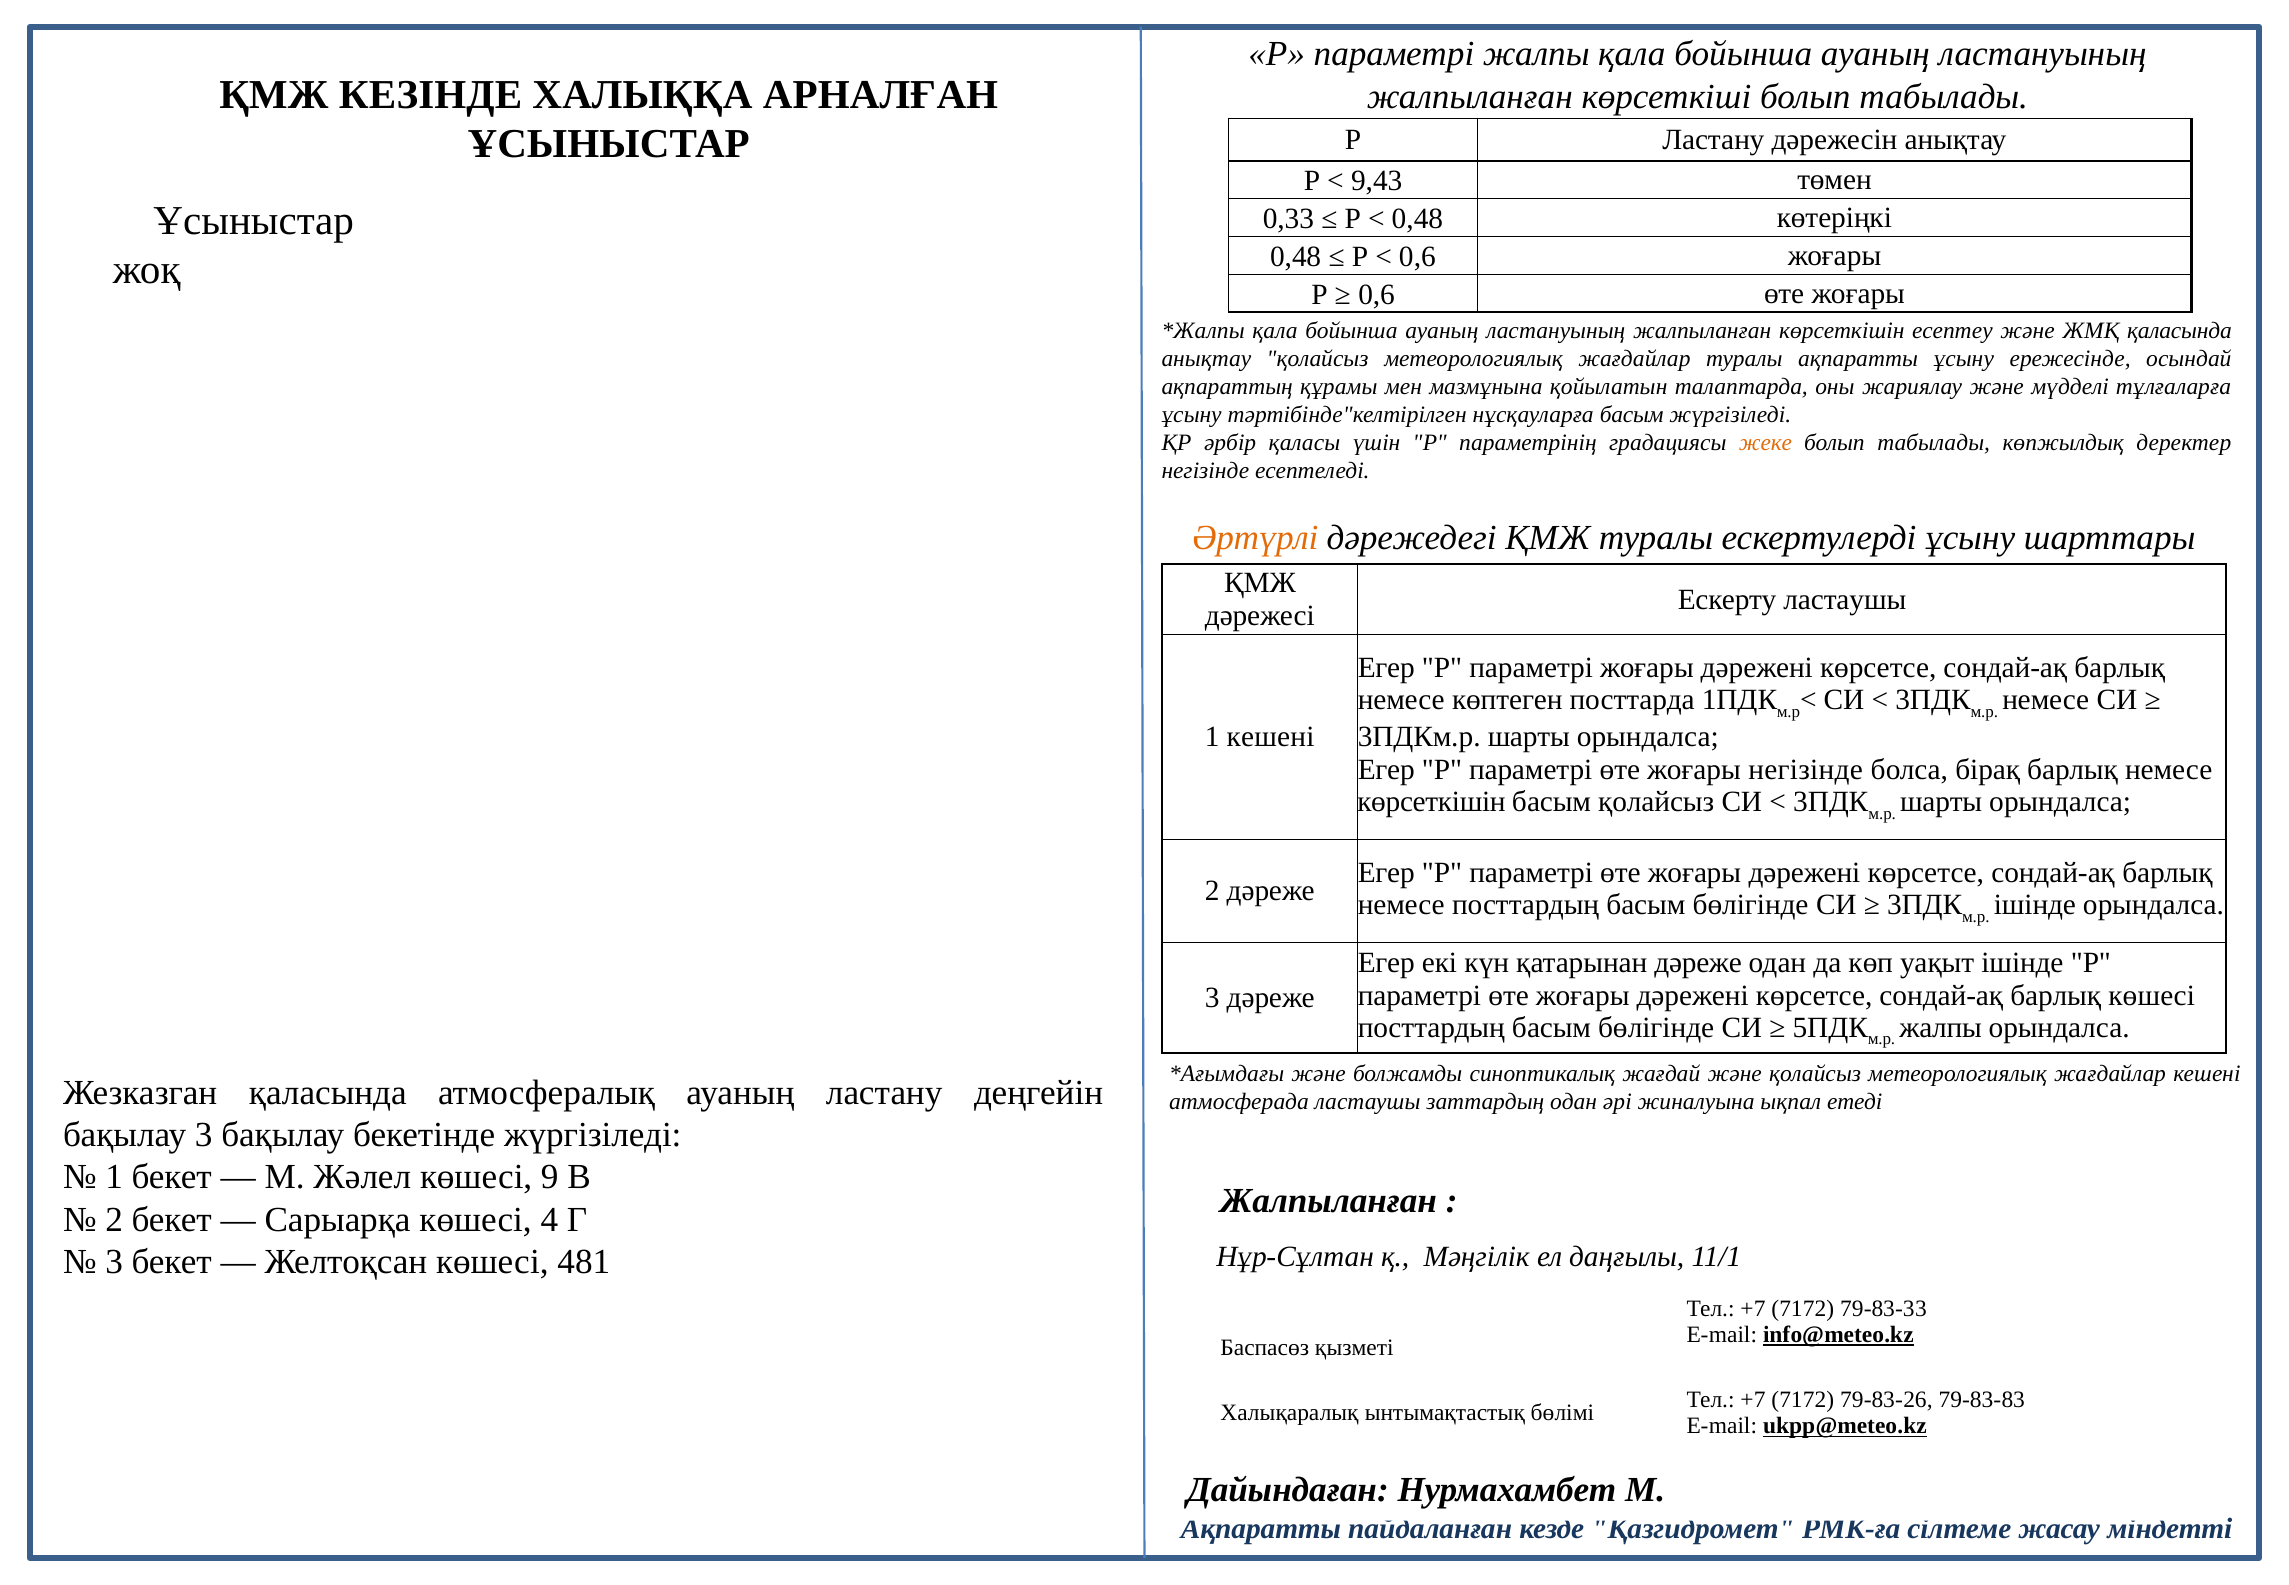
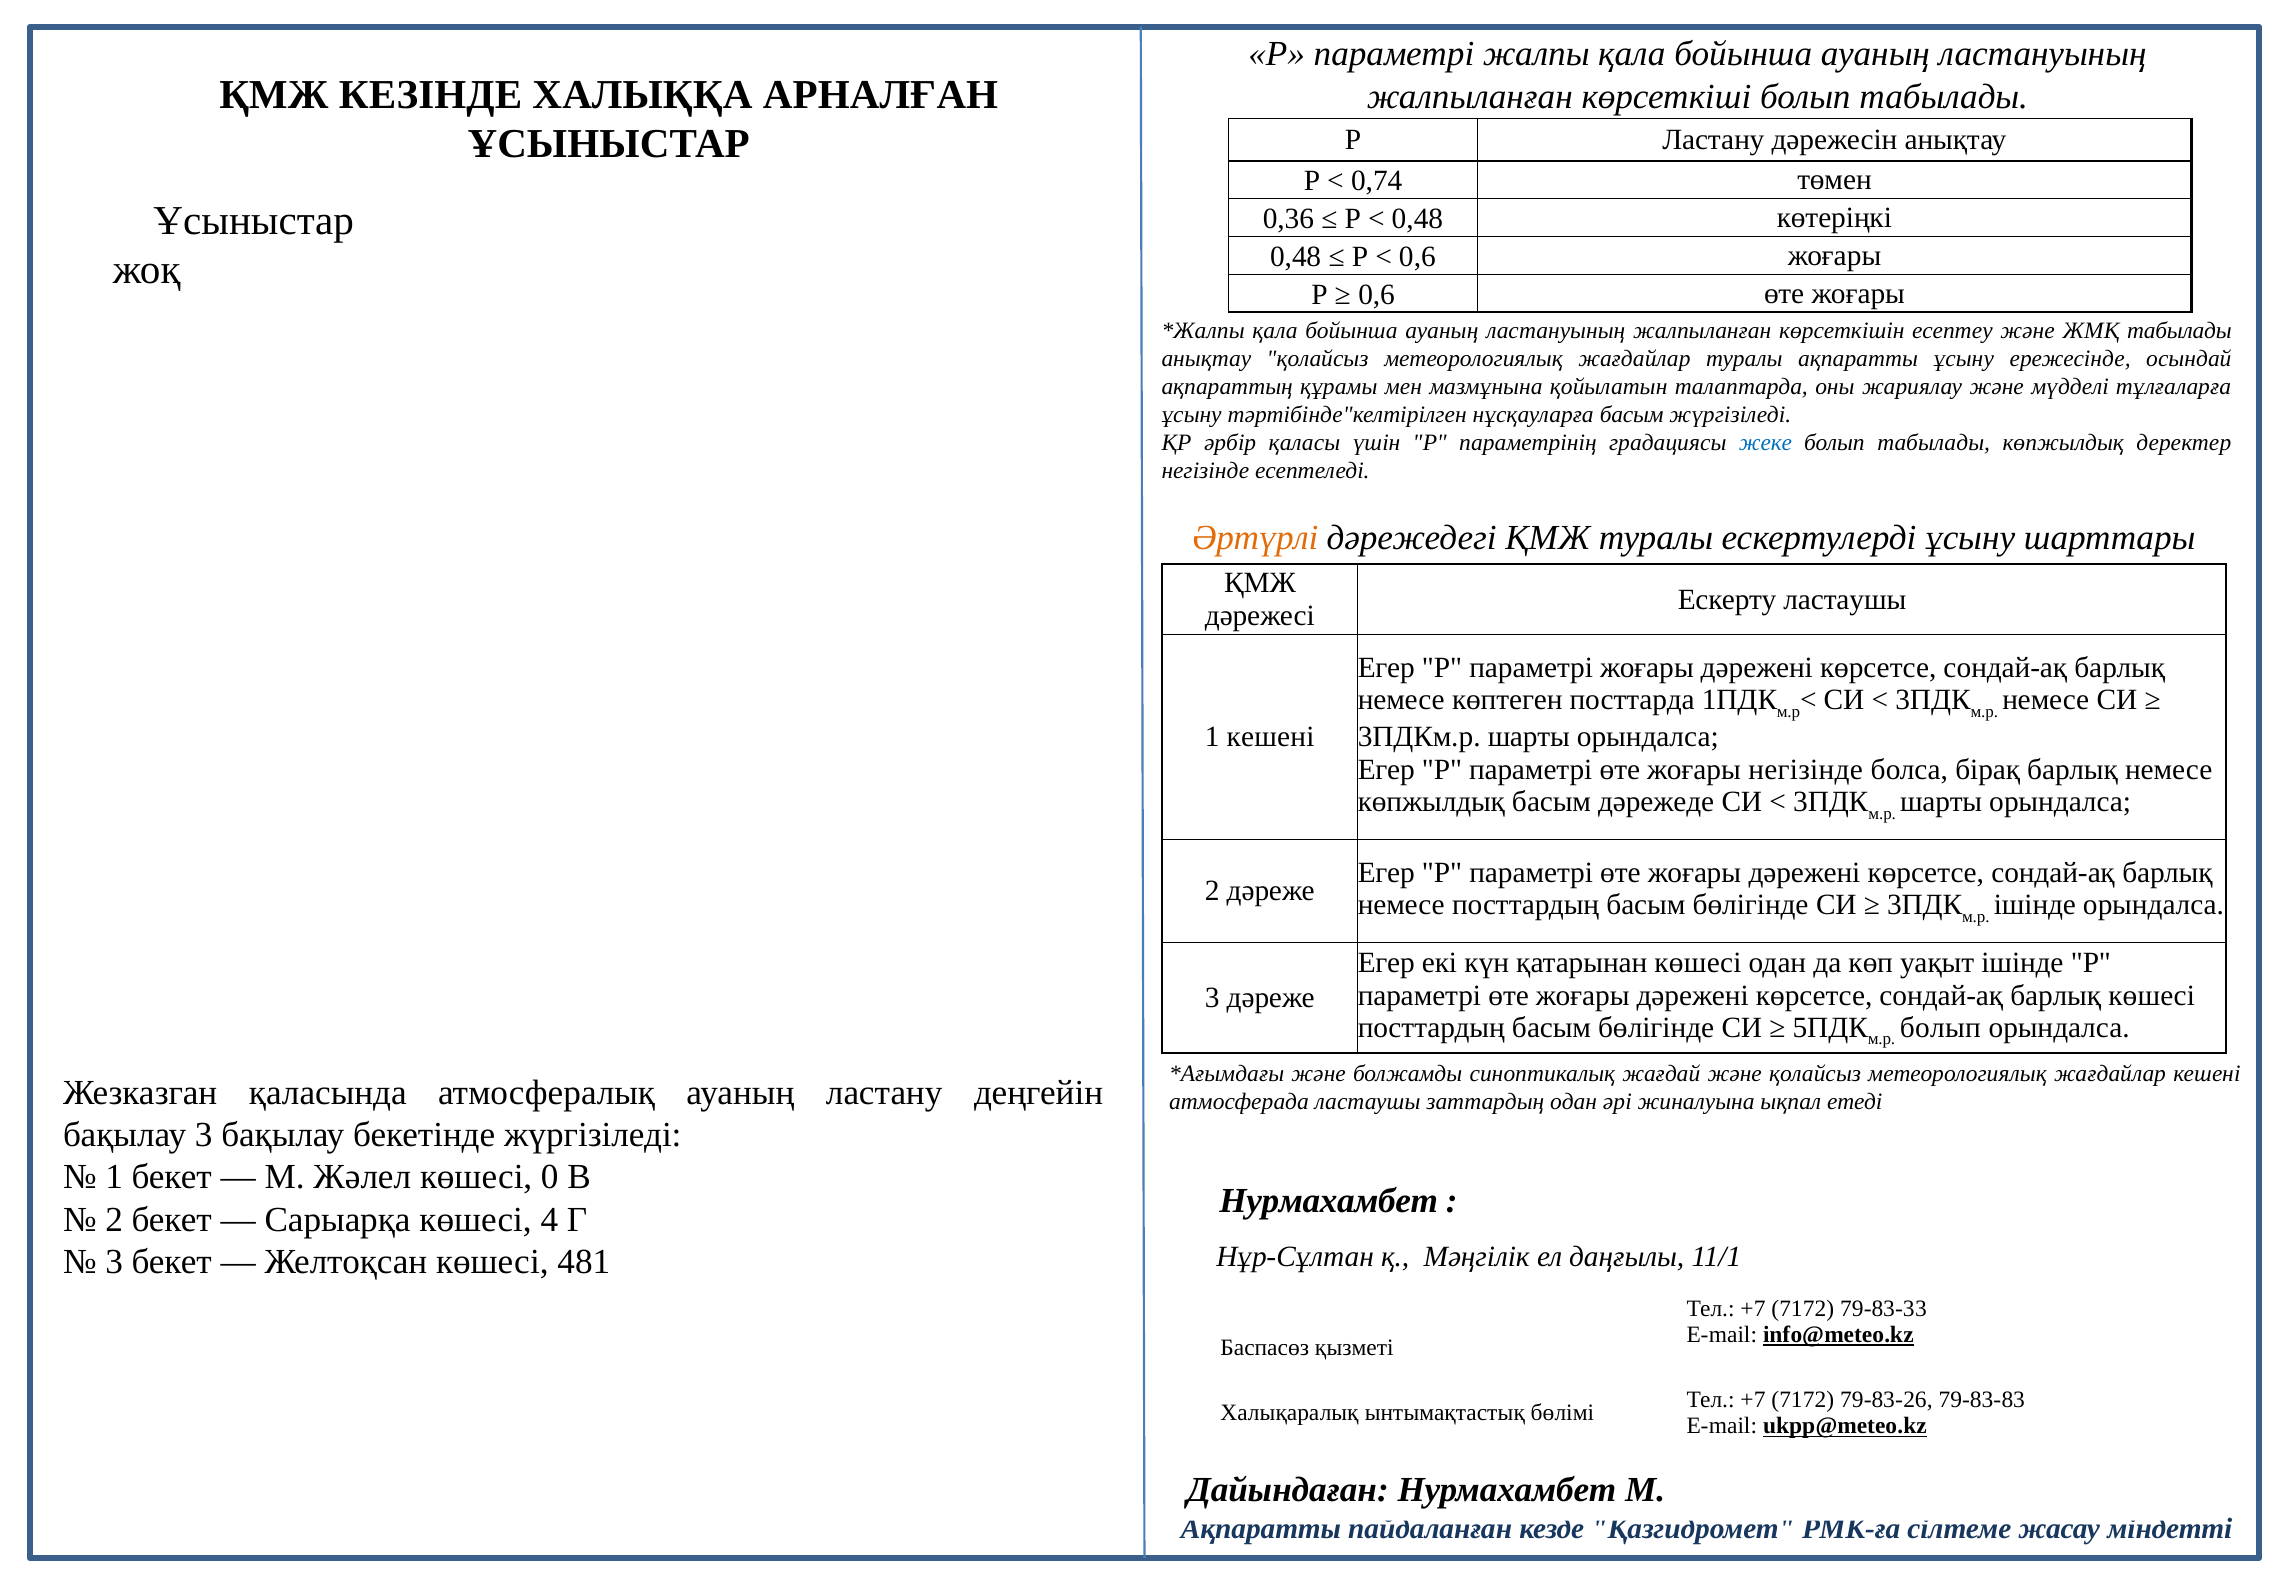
9,43: 9,43 -> 0,74 (1377, 181)
0,33: 0,33 -> 0,36 (1288, 219)
ЖМҚ қаласында: қаласында -> табылады (2179, 330)
жеке colour: orange -> blue (1765, 443)
көрсеткішін: көрсеткішін -> көпжылдық (1431, 802)
басым қолайсыз: қолайсыз -> дәрежеде (1656, 802)
қатарынан дәреже: дәреже -> көшесі (1698, 963)
жалпы: жалпы -> болып (1940, 1028)
9: 9 -> 0 (550, 1177)
Жалпыланған: Жалпыланған -> Нурмахамбет (1329, 1200)
